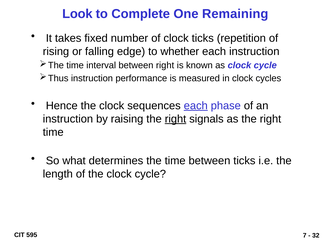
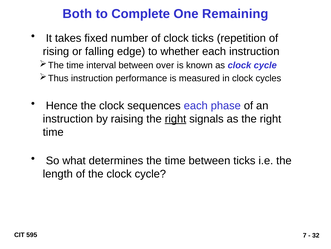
Look: Look -> Both (77, 14)
between right: right -> over (165, 65)
each underline: present -> none (196, 105)
